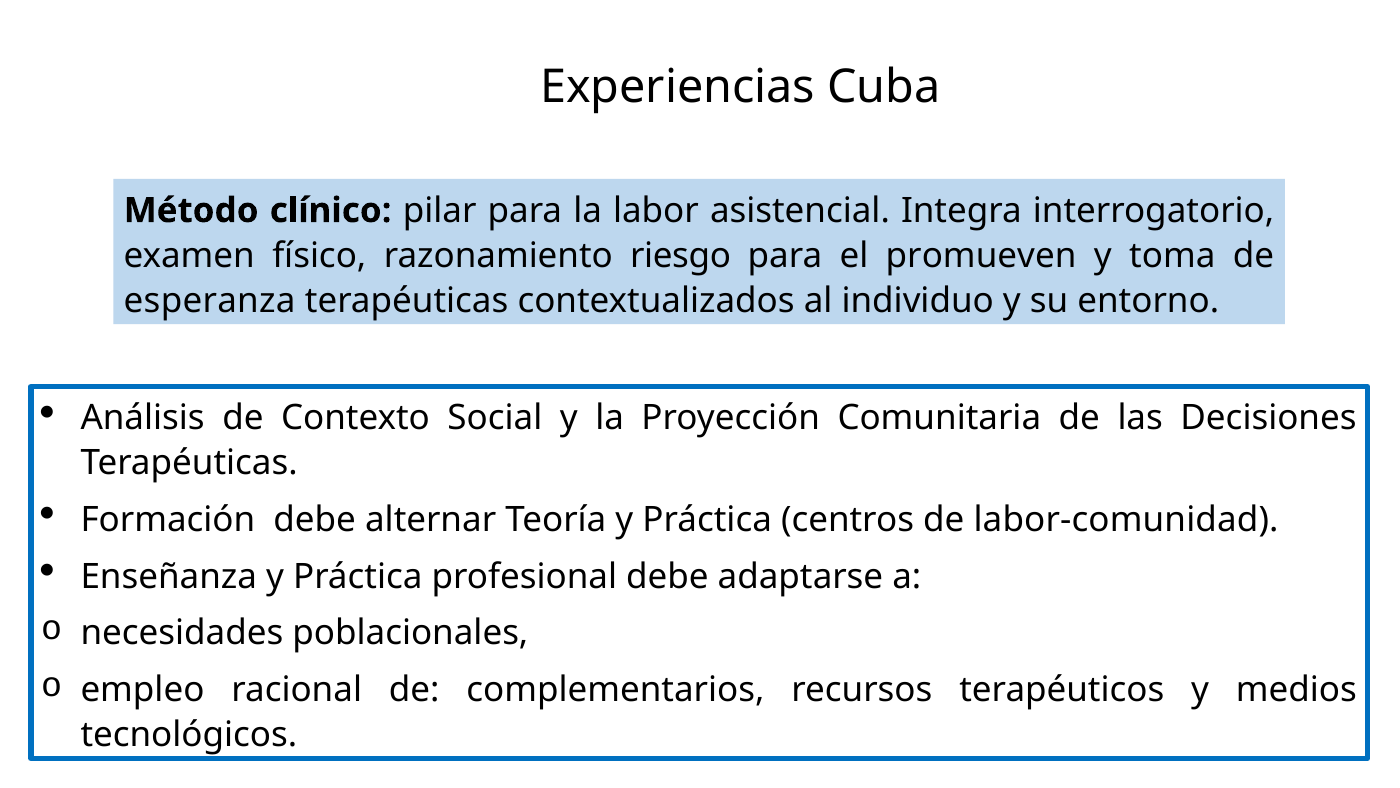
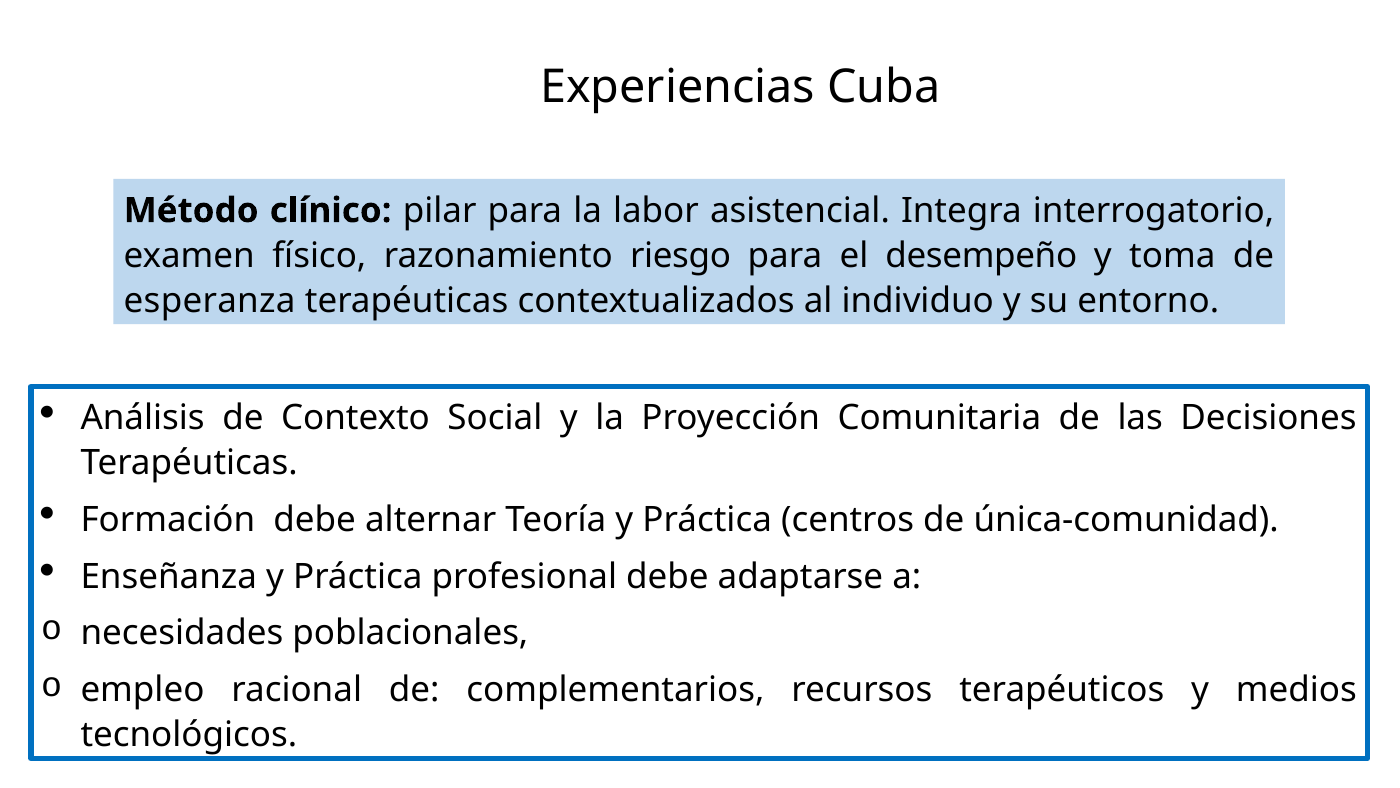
promueven: promueven -> desempeño (981, 255)
labor-comunidad: labor-comunidad -> única-comunidad (1126, 519)
